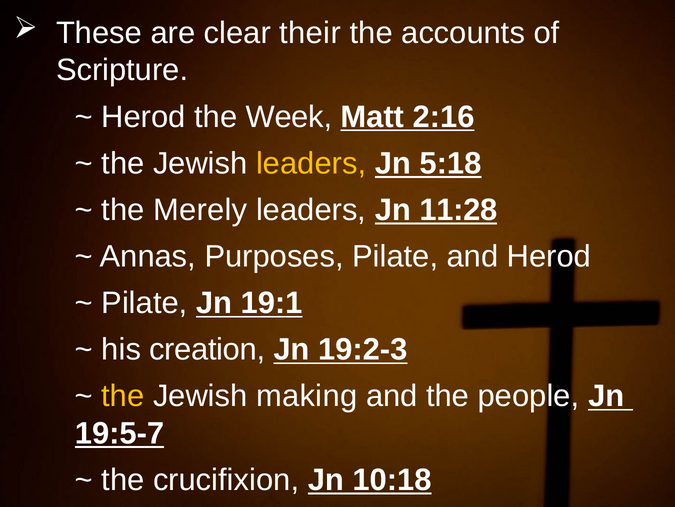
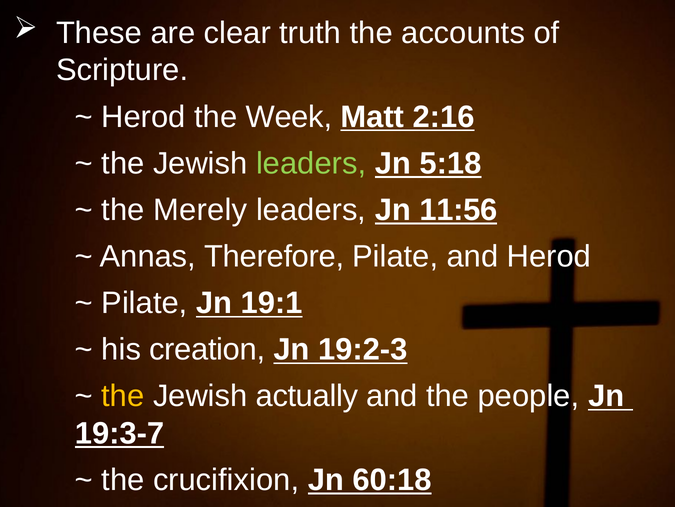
their: their -> truth (310, 33)
leaders colour: yellow -> light green (311, 163)
11:28: 11:28 -> 11:56 (458, 210)
Purposes: Purposes -> Therefore (274, 256)
making: making -> actually (307, 396)
19:5-7: 19:5-7 -> 19:3-7 (119, 433)
10:18: 10:18 -> 60:18 (392, 479)
